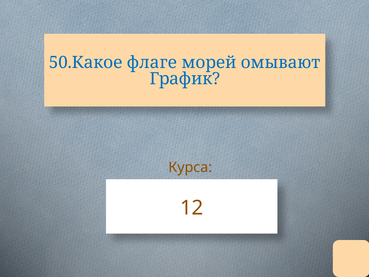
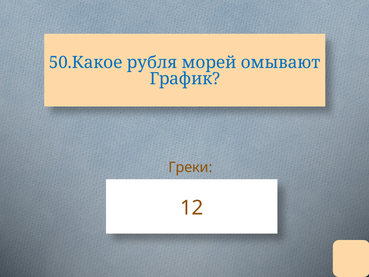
флаге: флаге -> рубля (152, 62)
Курса: Курса -> Греки (190, 167)
